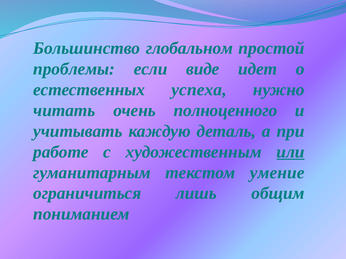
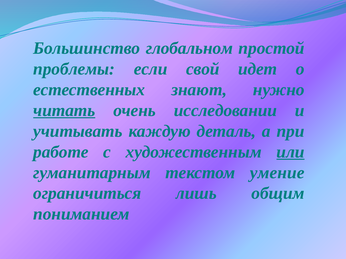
виде: виде -> свой (203, 69)
успеха: успеха -> знают (199, 90)
читать underline: none -> present (64, 111)
полноценного: полноценного -> исследовании (225, 111)
